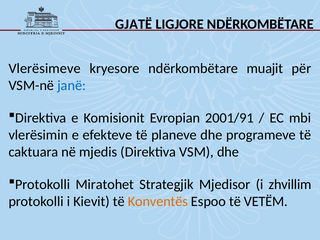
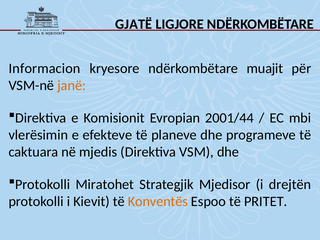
Vlerësimeve: Vlerësimeve -> Informacion (45, 68)
janë colour: blue -> orange (72, 85)
2001/91: 2001/91 -> 2001/44 (230, 118)
zhvillim: zhvillim -> drejtën (290, 184)
VETËM: VETËM -> PRITET (266, 201)
